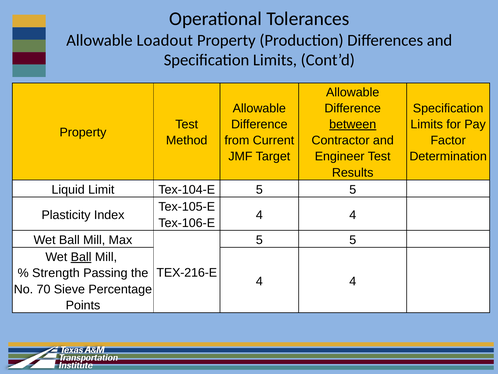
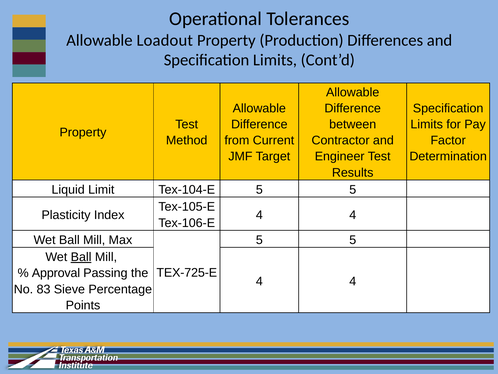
between underline: present -> none (353, 124)
TEX-216-E: TEX-216-E -> TEX-725-E (187, 272)
Strength: Strength -> Approval (56, 273)
70: 70 -> 83 (44, 289)
